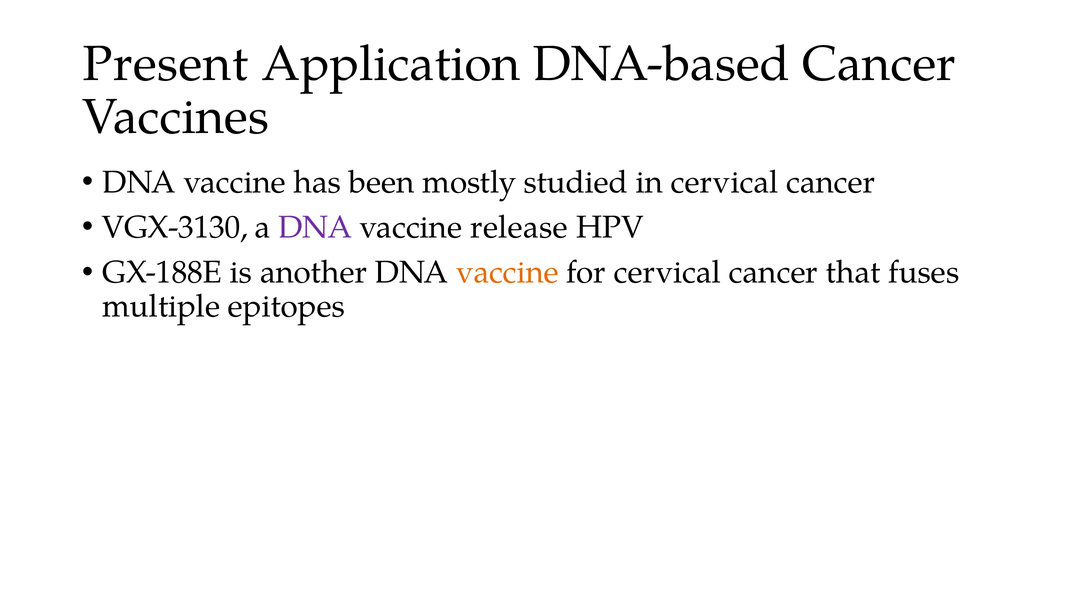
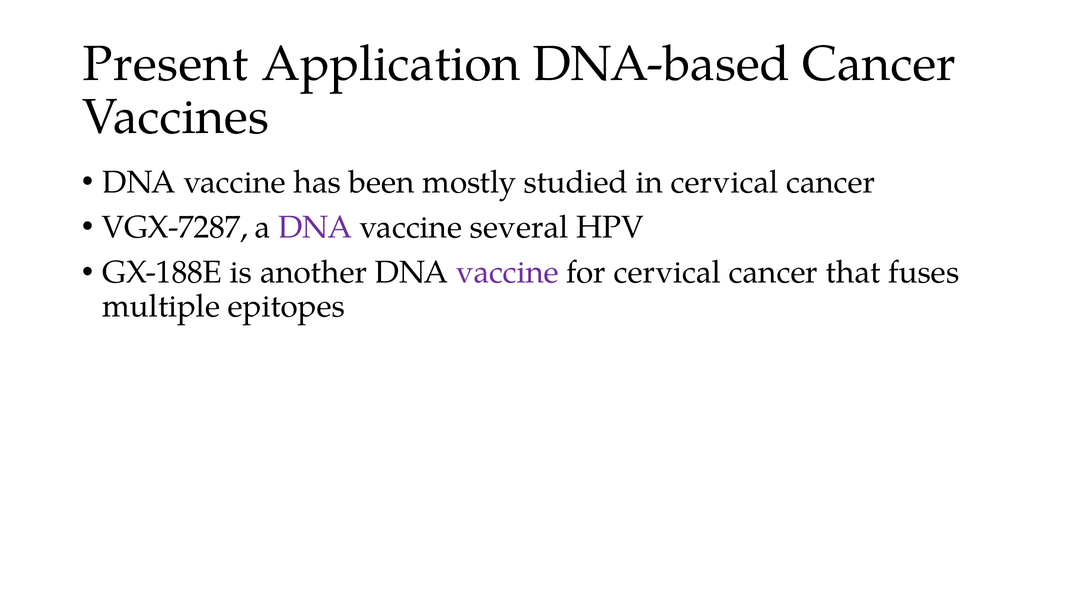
VGX-3130: VGX-3130 -> VGX-7287 (175, 227)
release: release -> several (519, 227)
vaccine colour: orange -> purple (507, 272)
